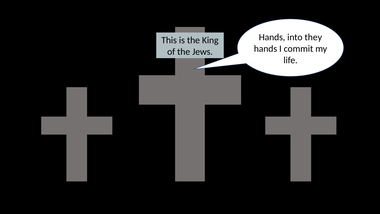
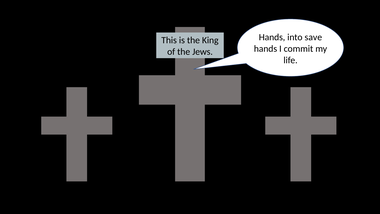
they: they -> save (313, 37)
